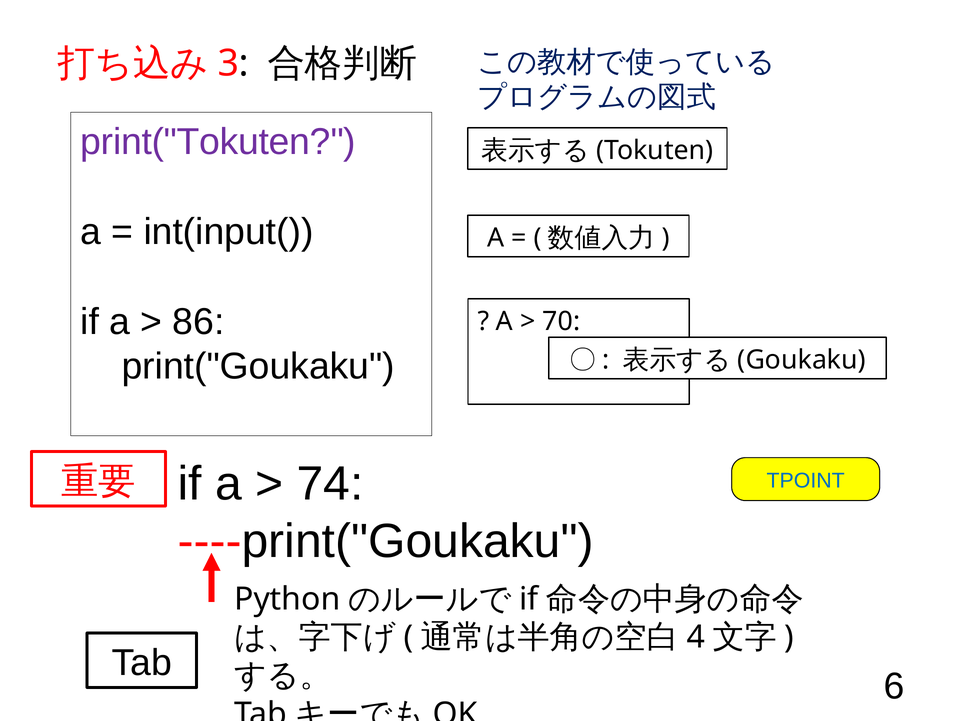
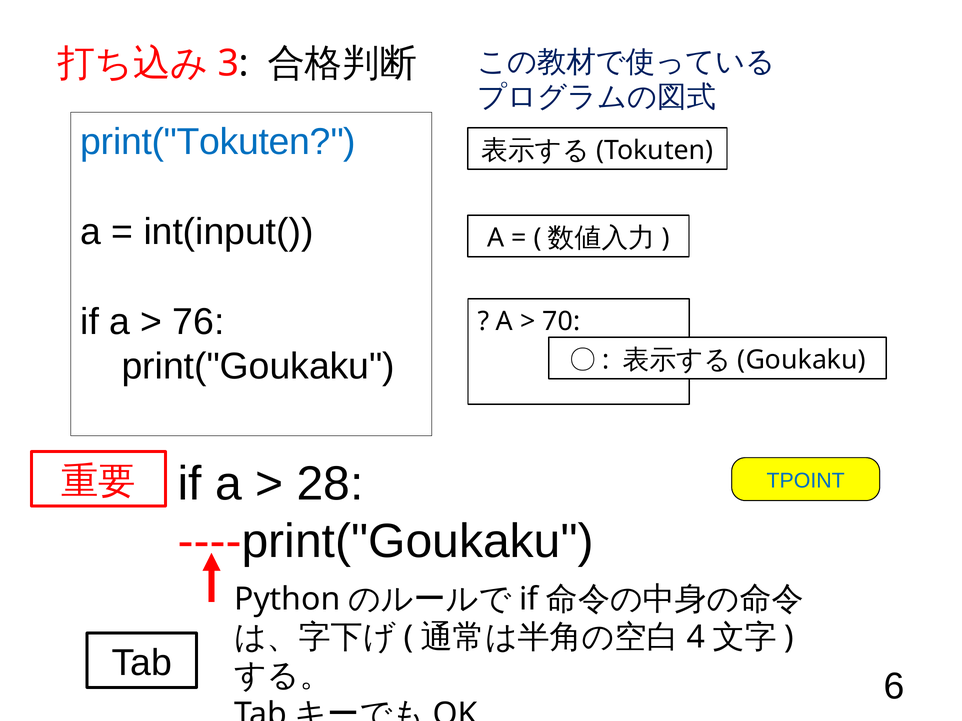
print("Tokuten colour: purple -> blue (218, 142)
86: 86 -> 76 (198, 322)
74: 74 -> 28 (330, 484)
